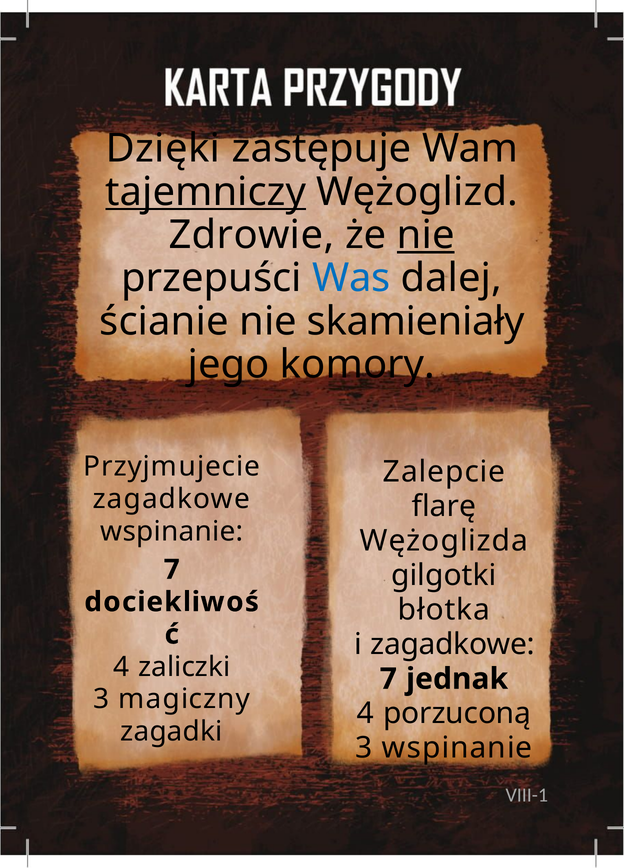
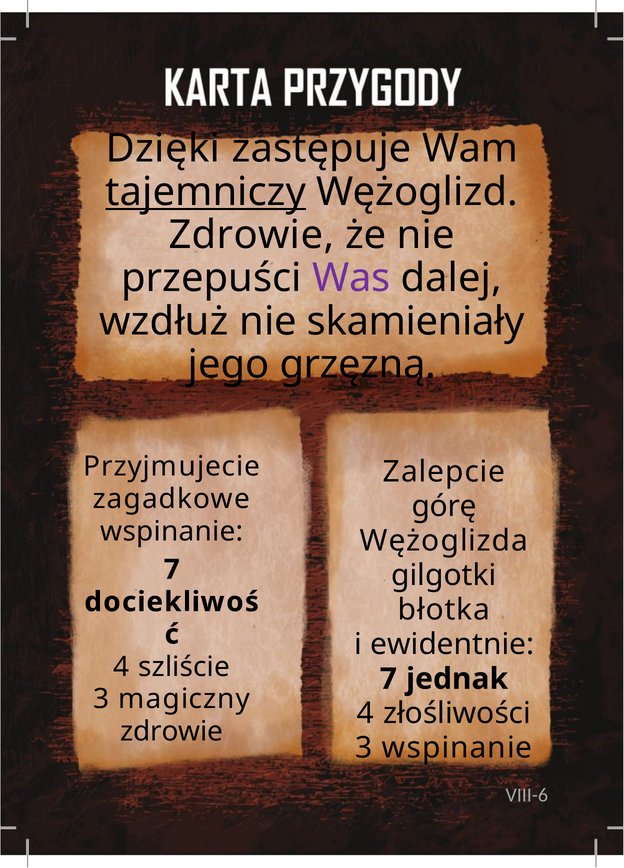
nie underline: present -> none (426, 235)
Was colour: blue -> purple (351, 278)
ścianie: ścianie -> wzdłuż (164, 321)
komory: komory -> grzęzną (358, 365)
flarę: flarę -> górę (444, 507)
i zagadkowe: zagadkowe -> ewidentnie (452, 645)
zaliczki: zaliczki -> szliście (184, 667)
porzuconą: porzuconą -> złośliwości (457, 714)
zagadki: zagadki -> zdrowie (172, 732)
VIII-1: VIII-1 -> VIII-6 (527, 795)
